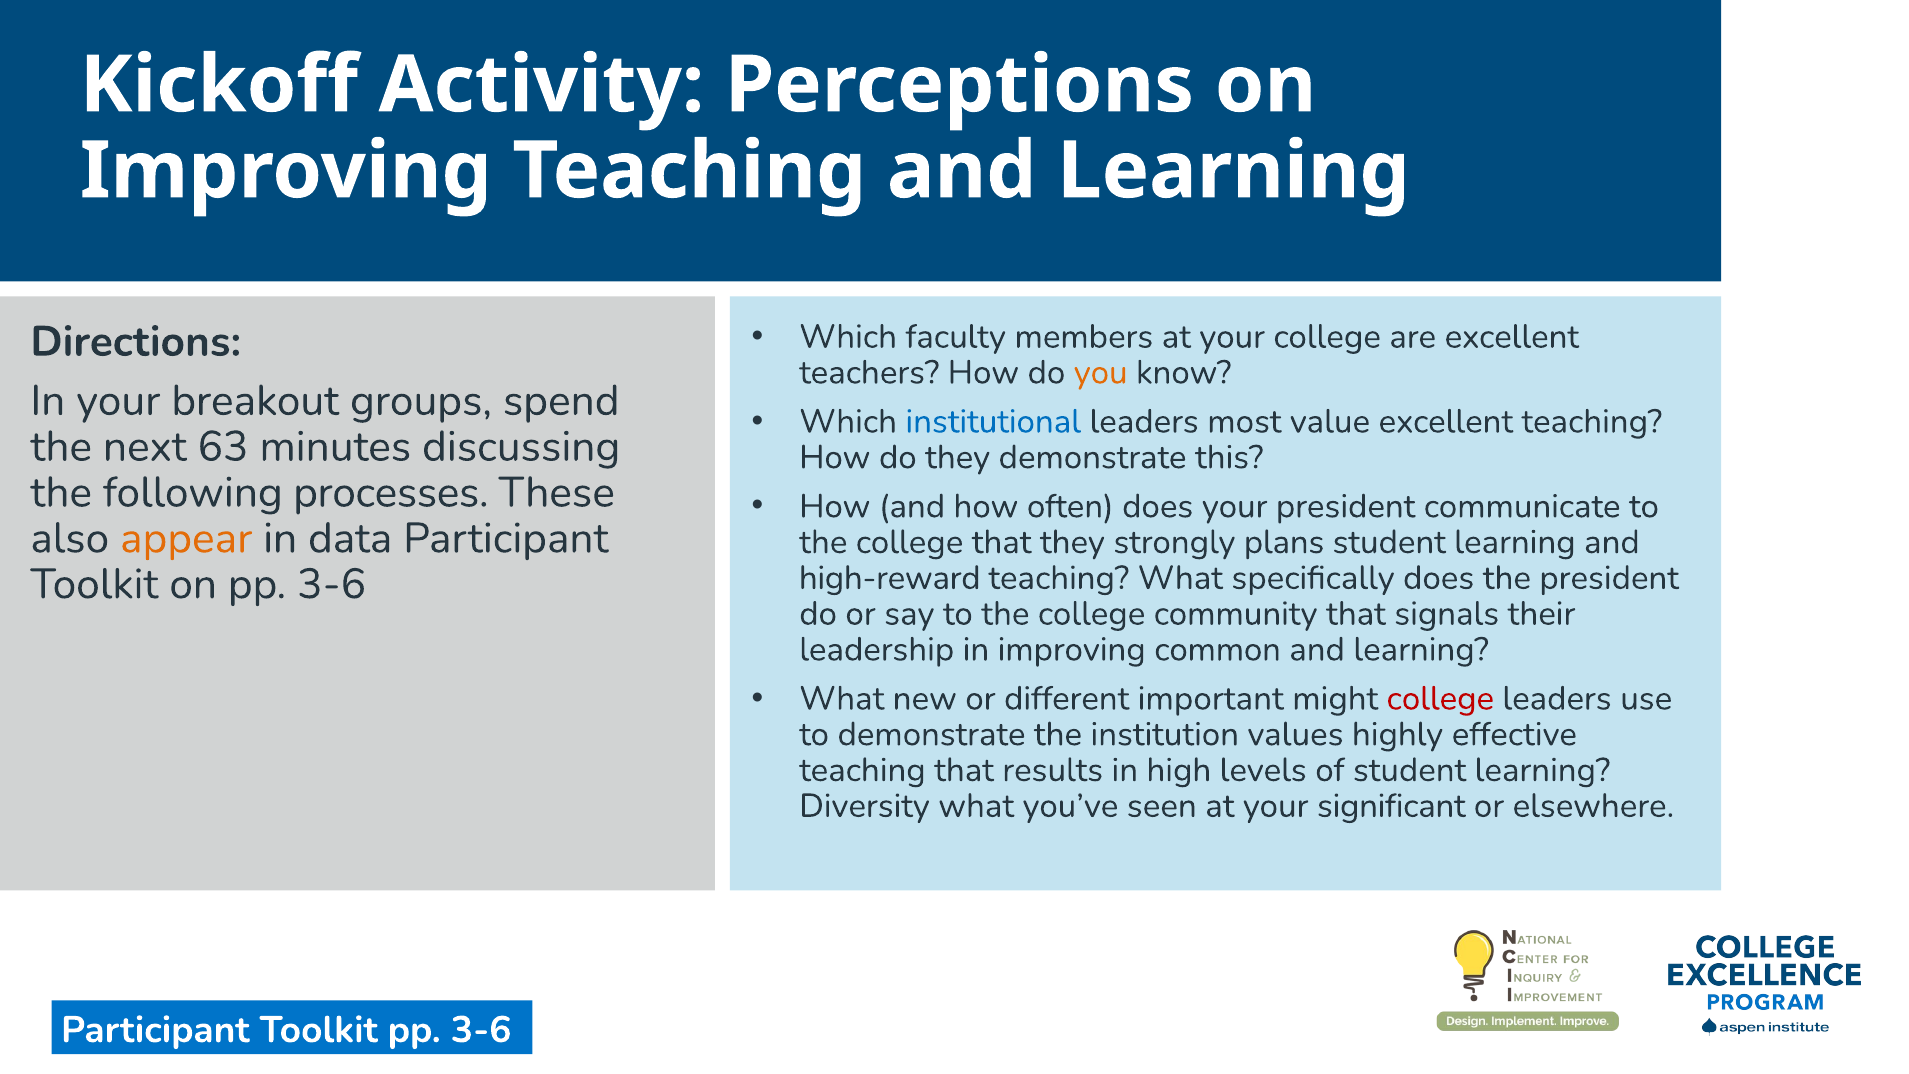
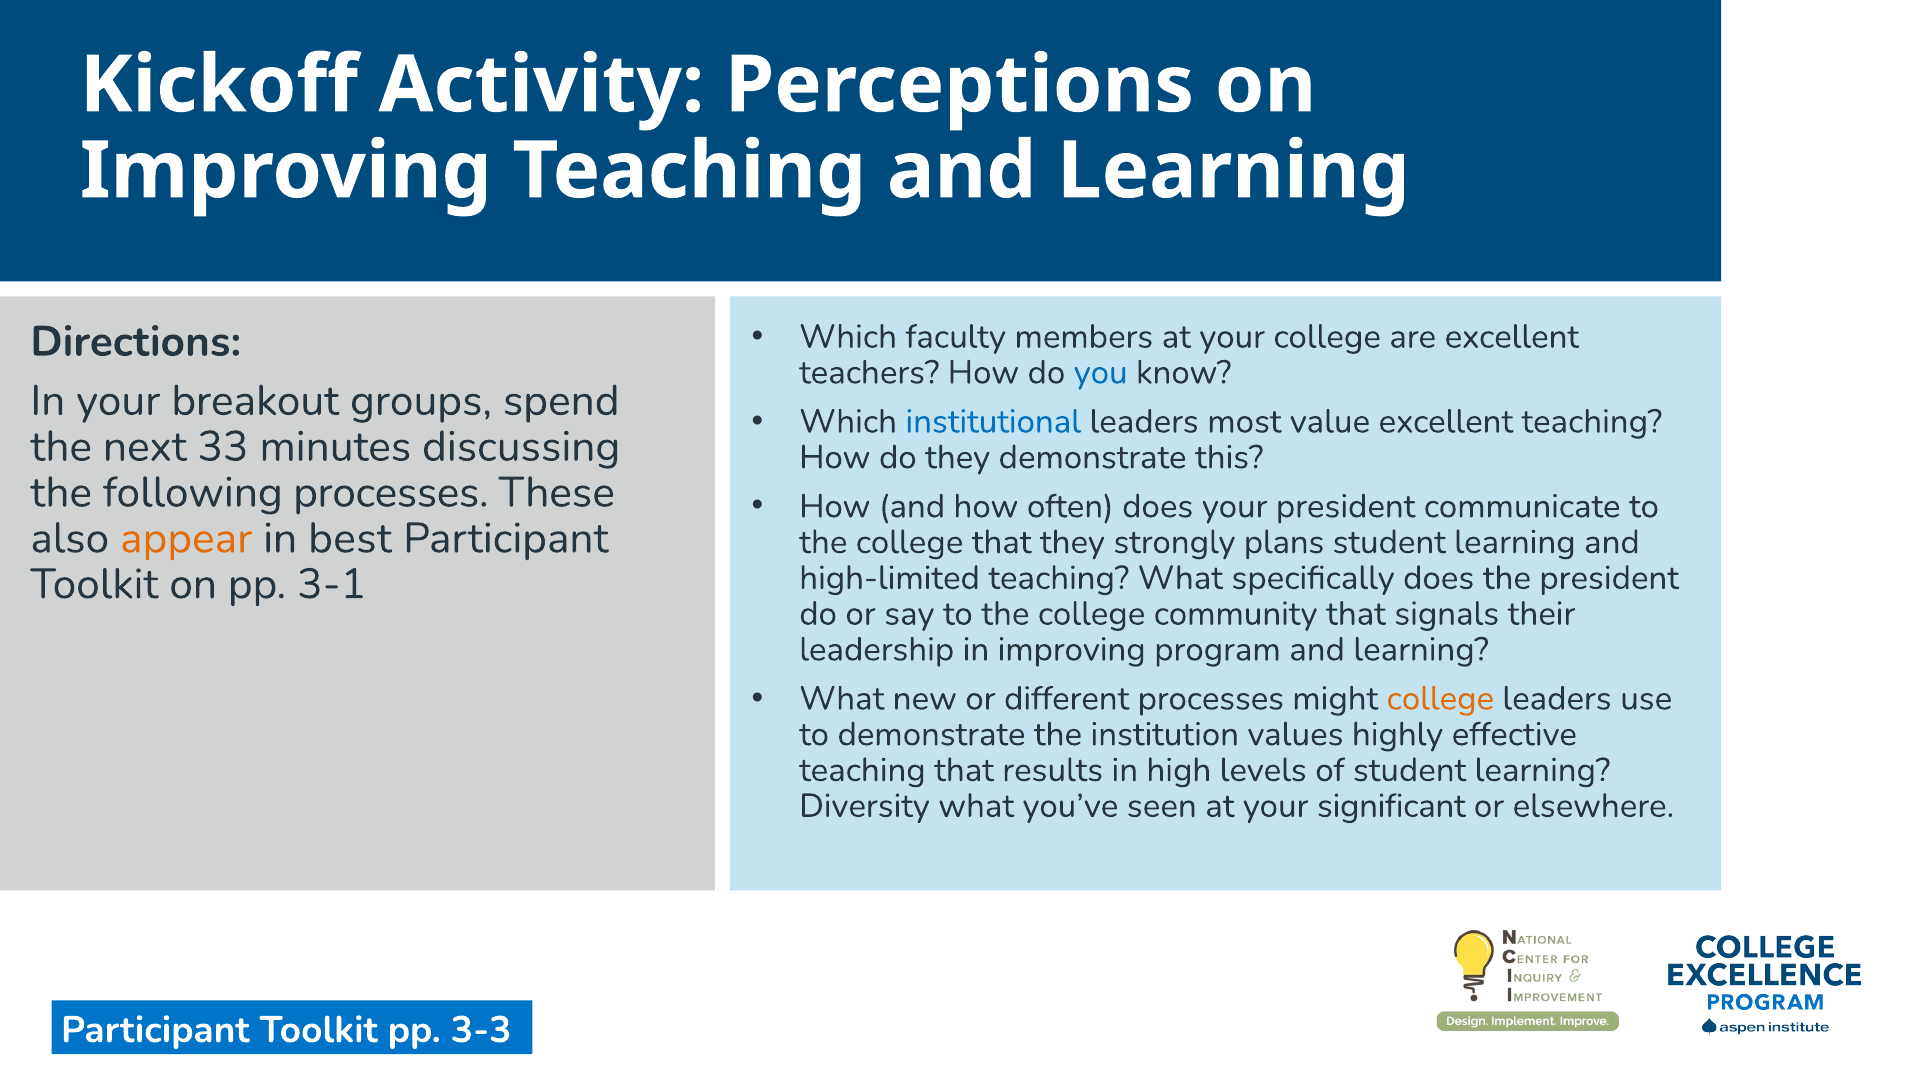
you colour: orange -> blue (1101, 372)
63: 63 -> 33 (223, 447)
data: data -> best (350, 538)
high-reward: high-reward -> high-limited (890, 578)
on pp 3-6: 3-6 -> 3-1 (332, 584)
common: common -> program (1217, 649)
different important: important -> processes (1211, 698)
college colour: red -> orange (1440, 698)
Toolkit pp 3-6: 3-6 -> 3-3 (481, 1030)
